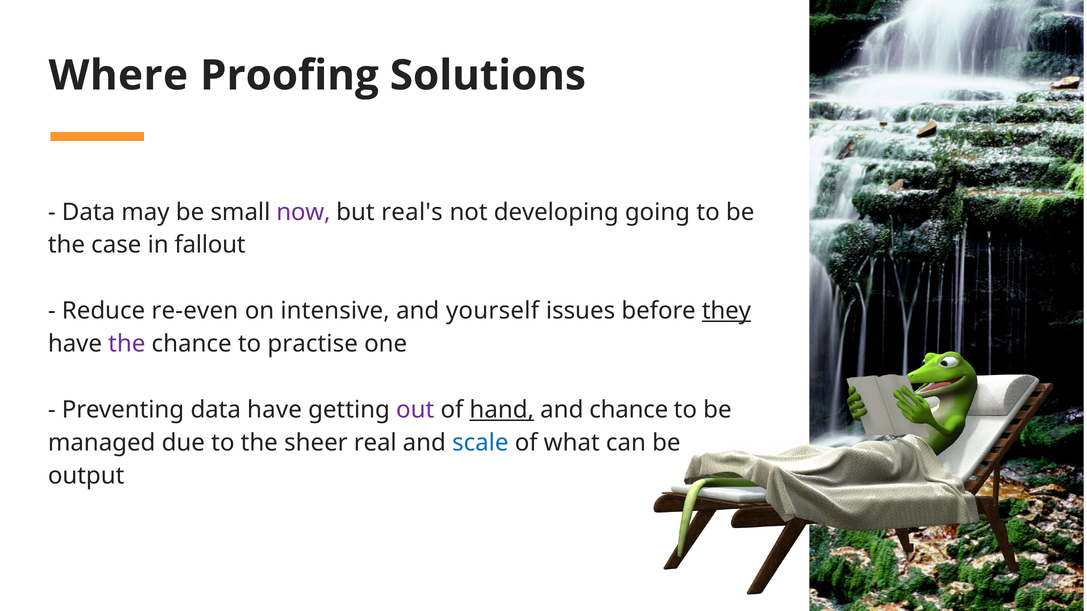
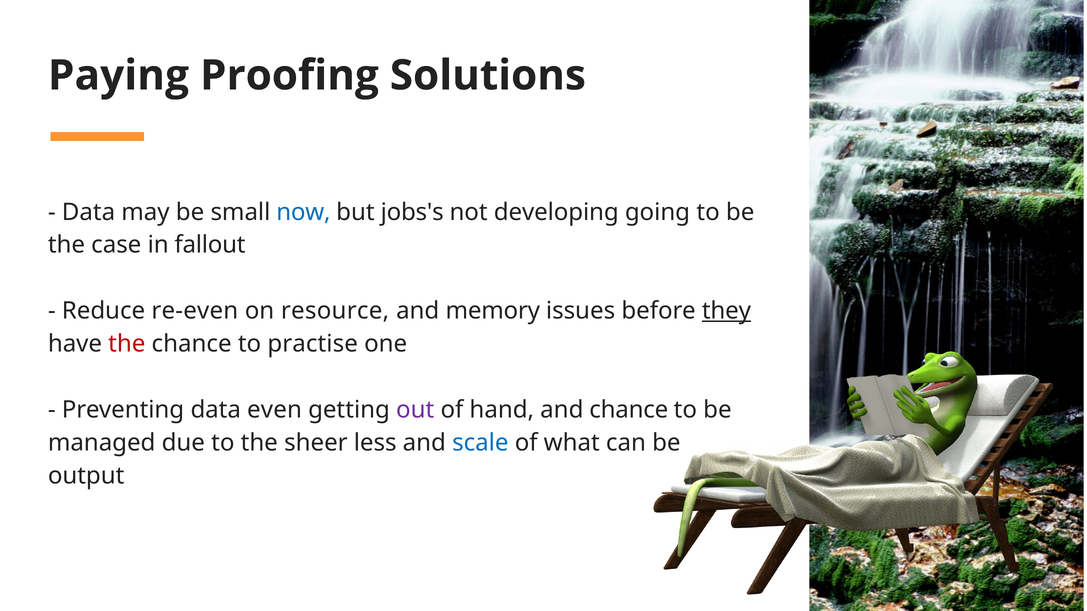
Where: Where -> Paying (118, 76)
now colour: purple -> blue (303, 212)
real's: real's -> jobs's (412, 212)
intensive: intensive -> resource (335, 311)
yourself: yourself -> memory (493, 311)
the colour: purple -> red (127, 344)
data have: have -> even (275, 410)
hand underline: present -> none (502, 410)
real: real -> less (375, 443)
